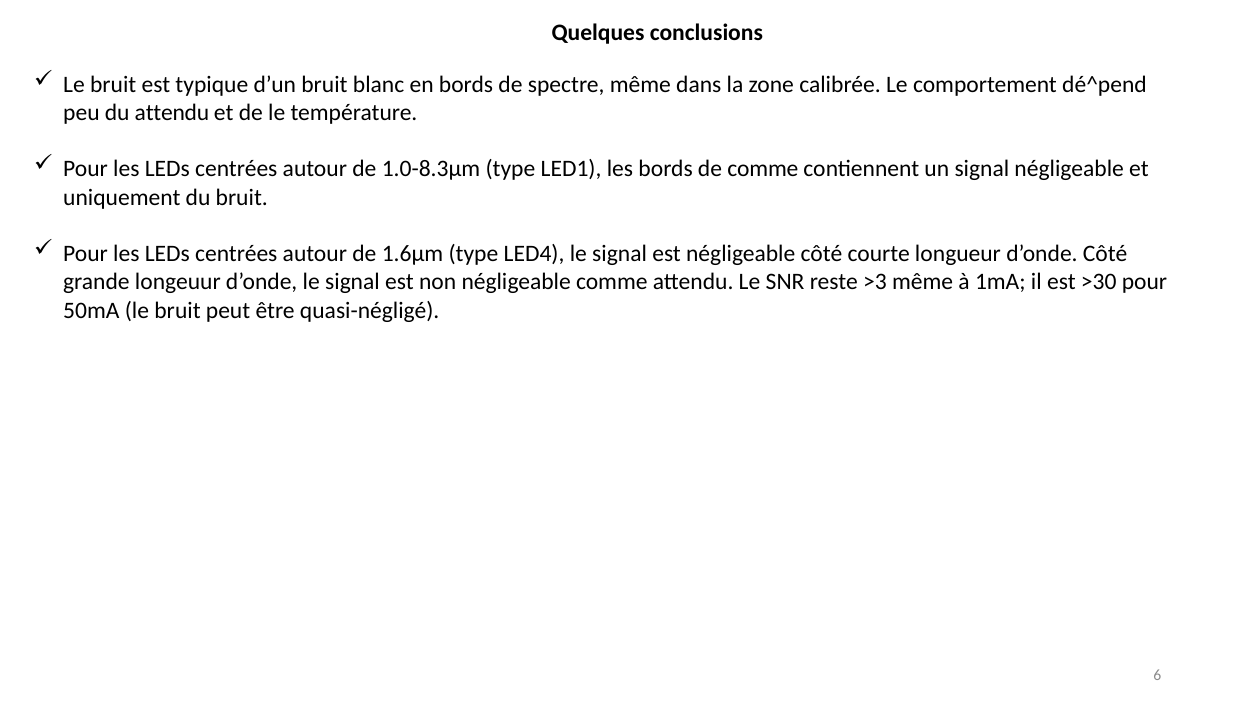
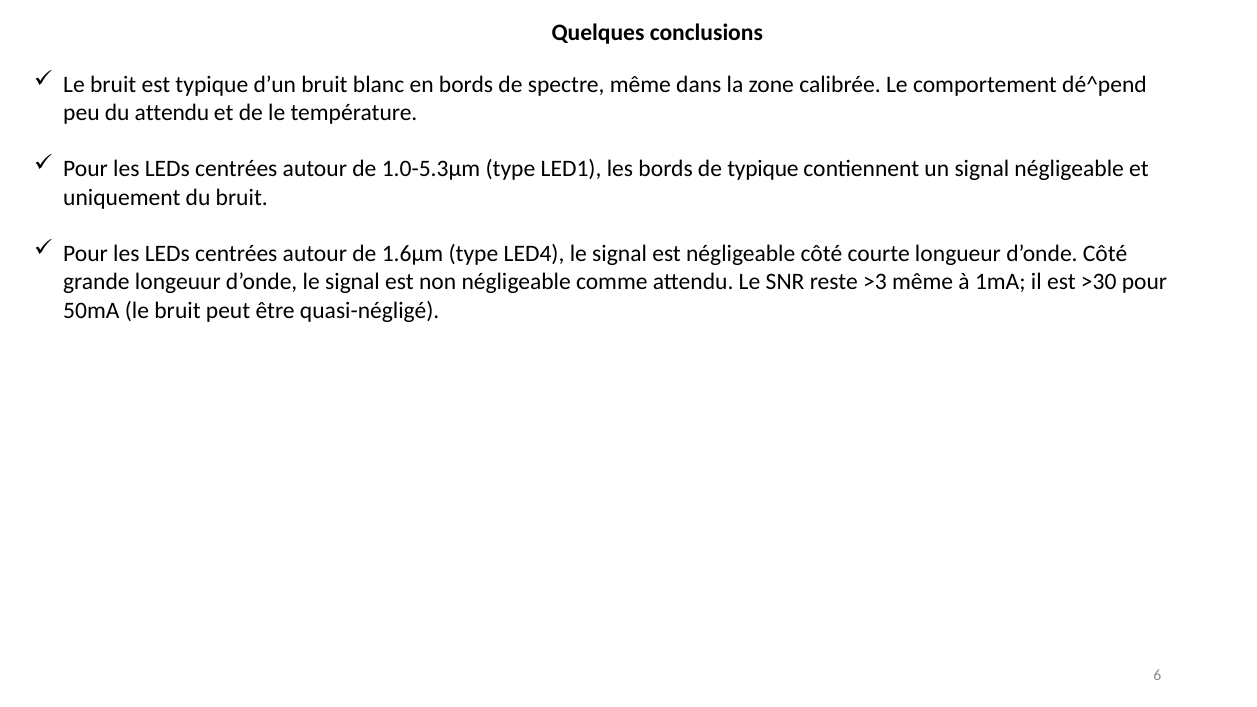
1.0-8.3µm: 1.0-8.3µm -> 1.0-5.3µm (431, 169)
de comme: comme -> typique (763, 169)
